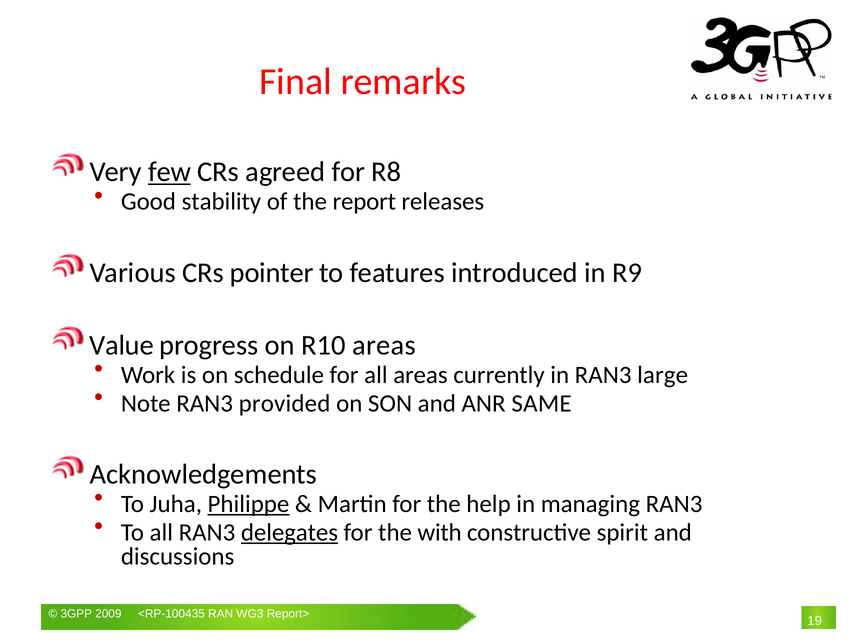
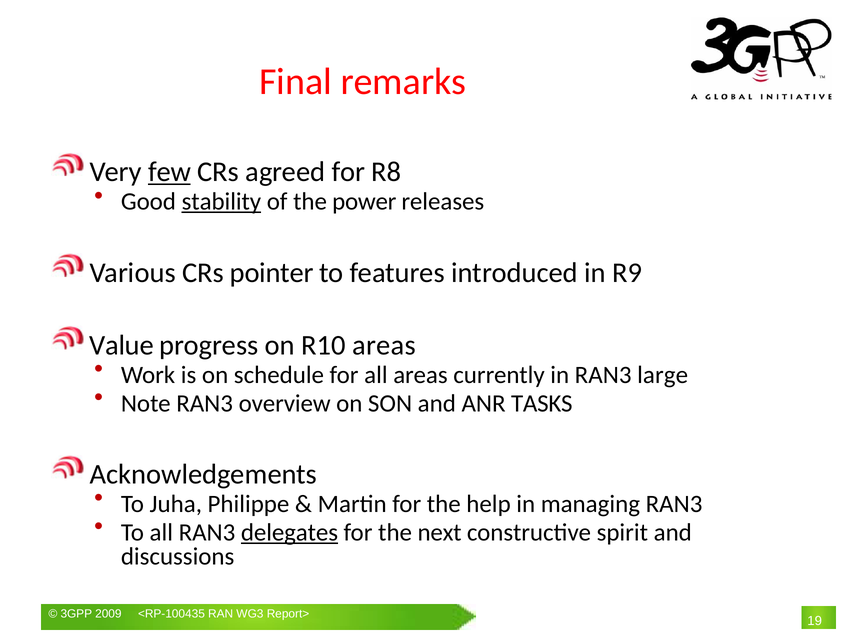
stability underline: none -> present (221, 202)
report: report -> power (364, 202)
provided: provided -> overview (285, 403)
SAME: SAME -> TASKS (542, 403)
Philippe underline: present -> none (248, 504)
with: with -> next (440, 533)
